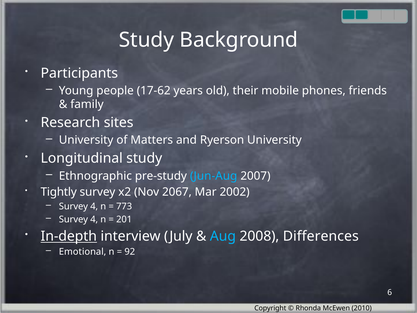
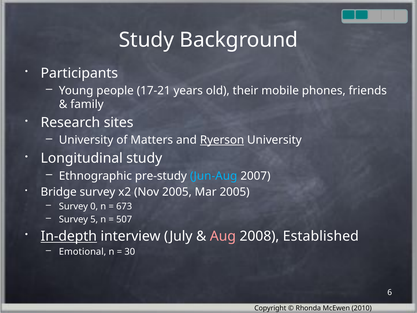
17-62: 17-62 -> 17-21 (154, 90)
Ryerson underline: none -> present (222, 140)
Tightly: Tightly -> Bridge (59, 192)
Nov 2067: 2067 -> 2005 (177, 192)
Mar 2002: 2002 -> 2005 (235, 192)
4: 4 -> 0 (94, 206)
773: 773 -> 673 (124, 206)
4: 4 -> 5 (94, 219)
201: 201 -> 507 (124, 219)
Aug colour: light blue -> pink (223, 236)
Differences: Differences -> Established (321, 236)
92: 92 -> 30 (130, 252)
